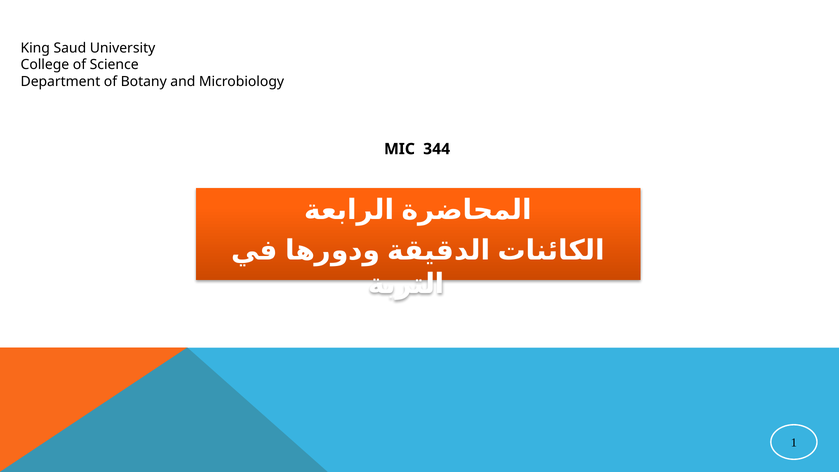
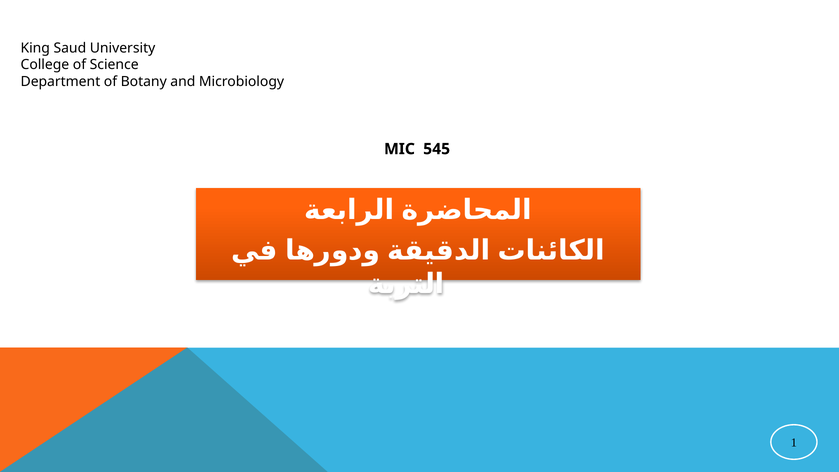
344: 344 -> 545 (437, 149)
